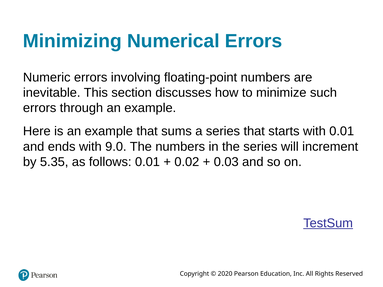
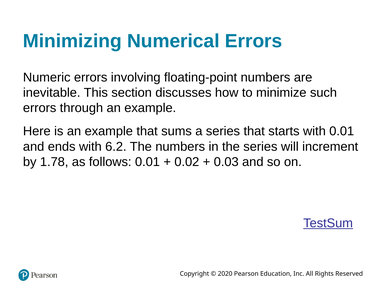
9.0: 9.0 -> 6.2 (116, 147)
5.35: 5.35 -> 1.78 (54, 162)
